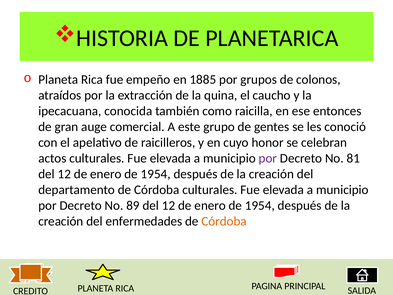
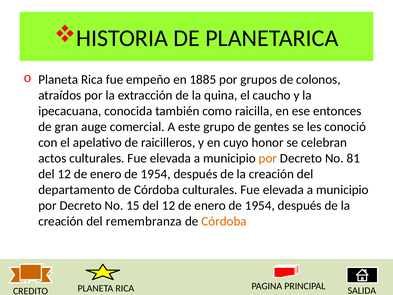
por colour: purple -> orange (268, 158)
89: 89 -> 15 (133, 205)
enfermedades: enfermedades -> remembranza (144, 221)
